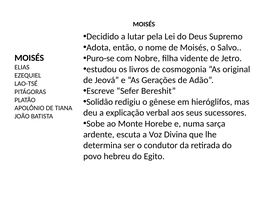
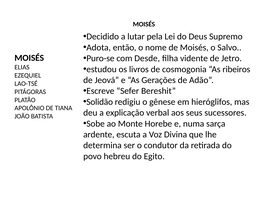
Nobre: Nobre -> Desde (147, 59)
original: original -> ribeiros (236, 69)
